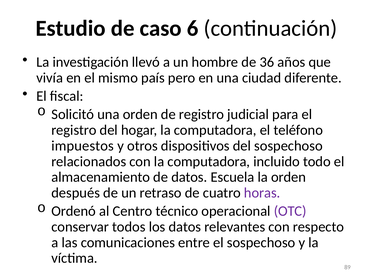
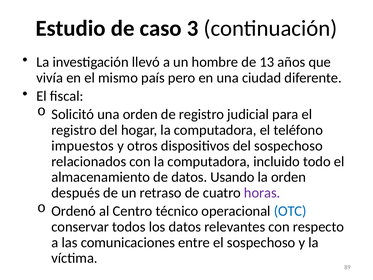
6: 6 -> 3 (193, 28)
36: 36 -> 13 (267, 62)
Escuela: Escuela -> Usando (232, 177)
OTC colour: purple -> blue (290, 211)
